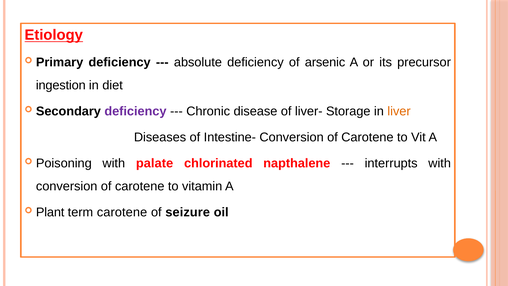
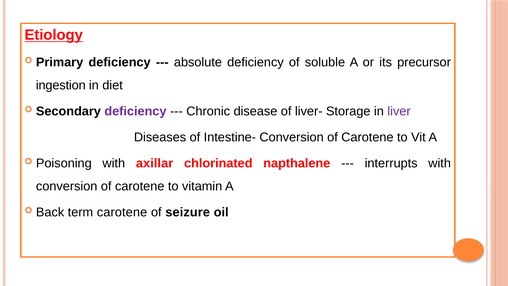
arsenic: arsenic -> soluble (325, 62)
liver colour: orange -> purple (399, 111)
palate: palate -> axillar (155, 163)
Plant: Plant -> Back (50, 212)
